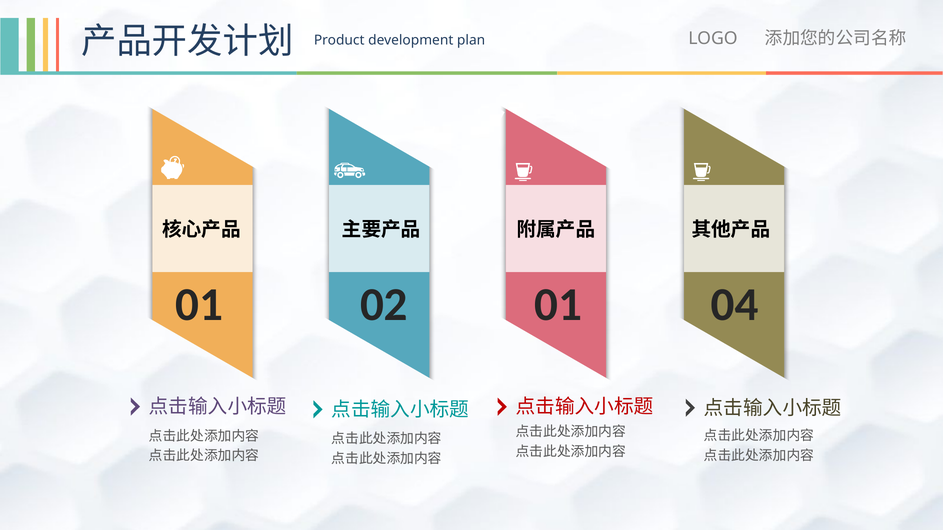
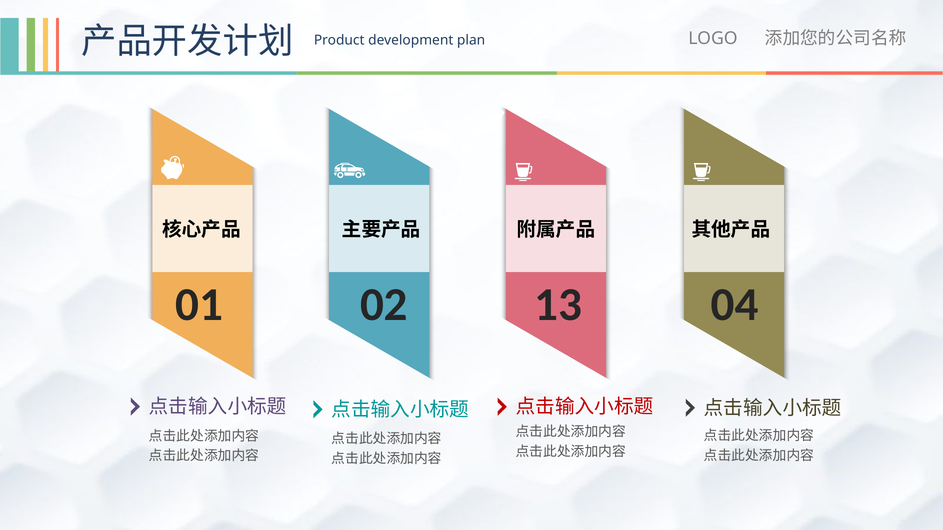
02 01: 01 -> 13 (558, 305)
